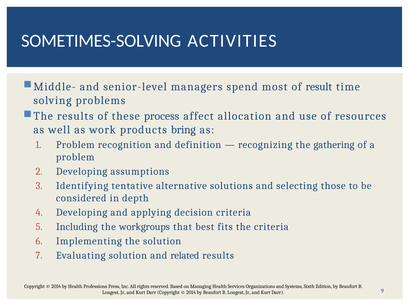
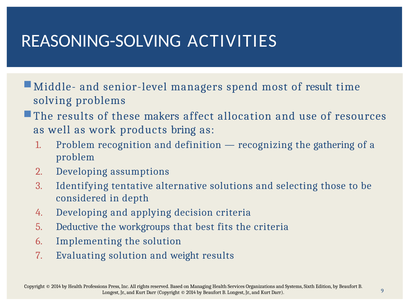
SOMETIMES-SOLVING: SOMETIMES-SOLVING -> REASONING-SOLVING (101, 41)
process: process -> makers (162, 116)
Including: Including -> Deductive (77, 227)
related: related -> weight (185, 256)
